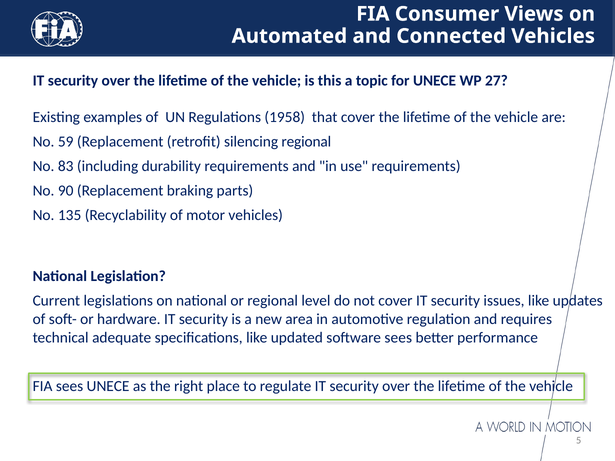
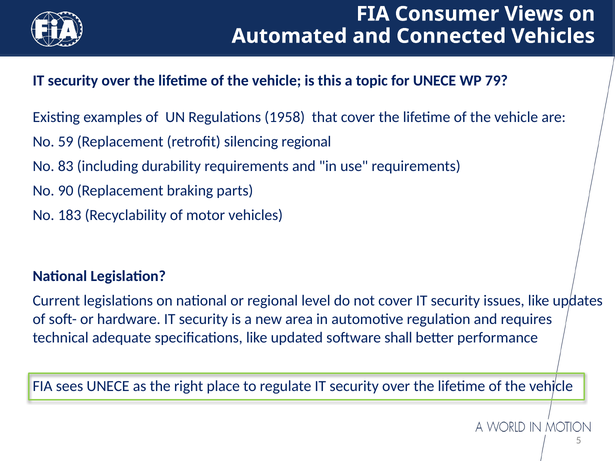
27: 27 -> 79 (496, 80)
135: 135 -> 183 (70, 215)
software sees: sees -> shall (398, 338)
